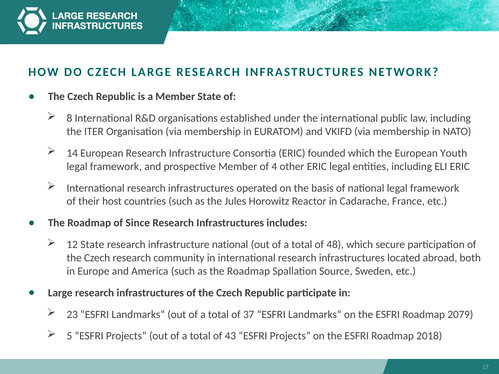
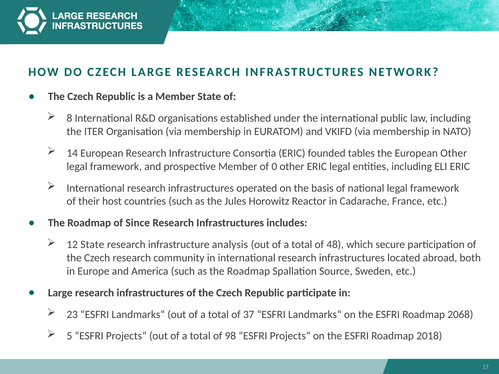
founded which: which -> tables (361, 153)
European Youth: Youth -> Other (454, 153)
4: 4 -> 0 (274, 167)
infrastructure national: national -> analysis (230, 245)
2079: 2079 -> 2068 (460, 315)
43: 43 -> 98 (230, 336)
